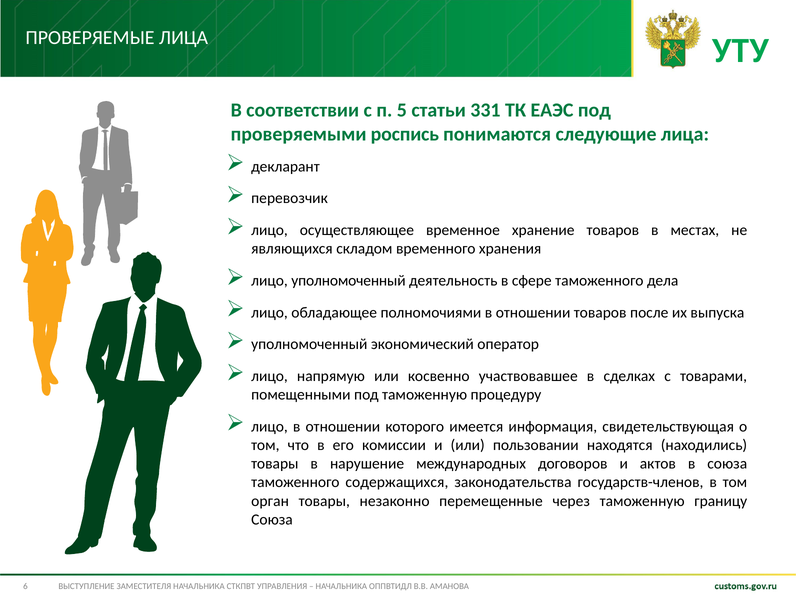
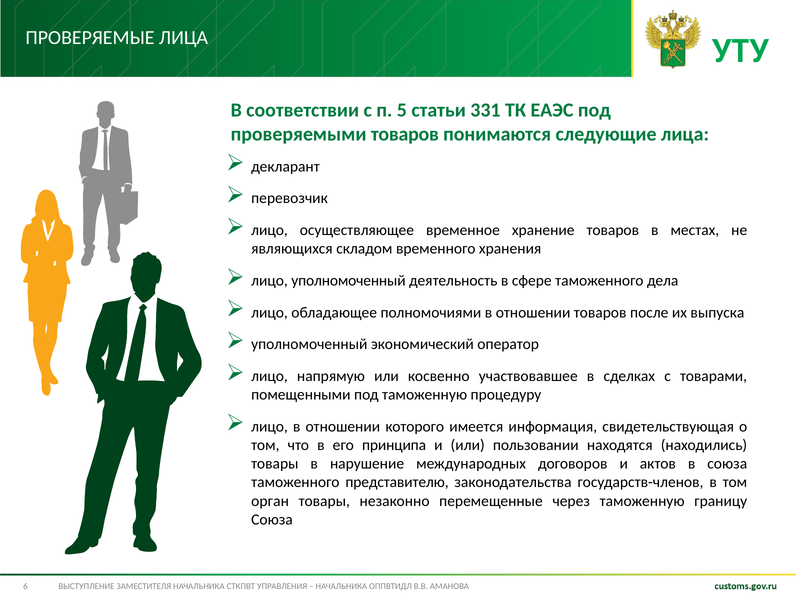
проверяемыми роспись: роспись -> товаров (405, 134)
комиссии: комиссии -> принципа (394, 445)
содержащихся: содержащихся -> представителю (397, 482)
